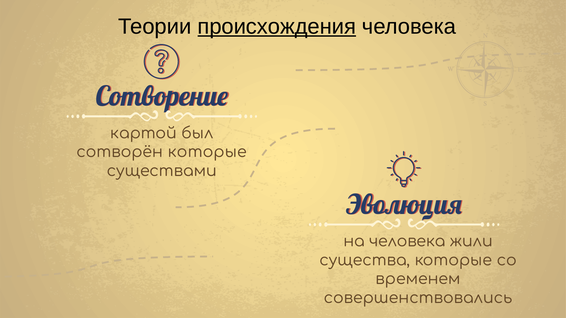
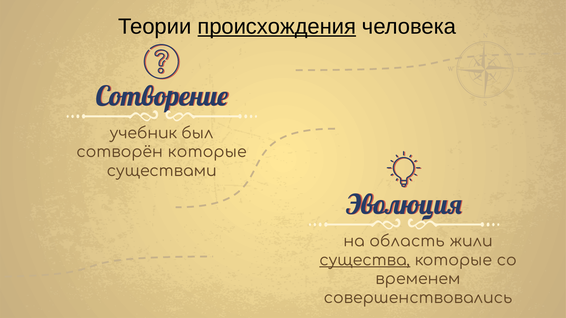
картой: картой -> учебник (144, 133)
на человека: человека -> область (407, 242)
существа underline: none -> present (365, 260)
